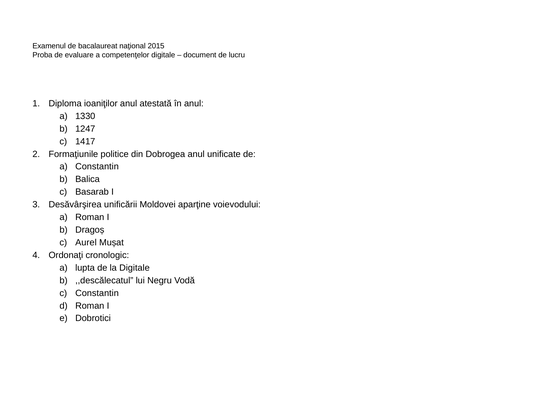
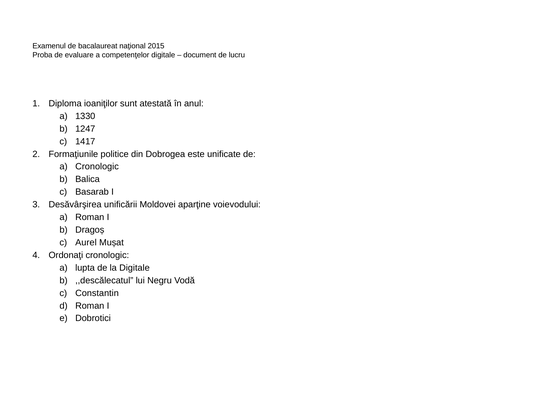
ioaniţilor anul: anul -> sunt (129, 103)
Dobrogea anul: anul -> este (196, 154)
a Constantin: Constantin -> Cronologic (97, 167)
